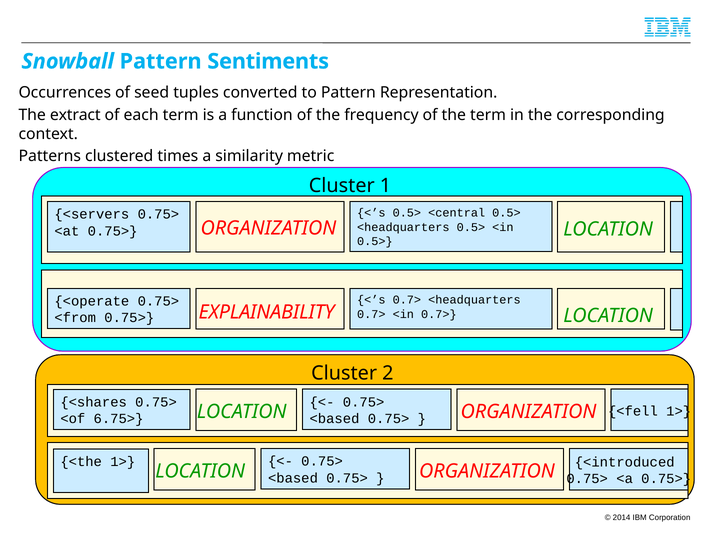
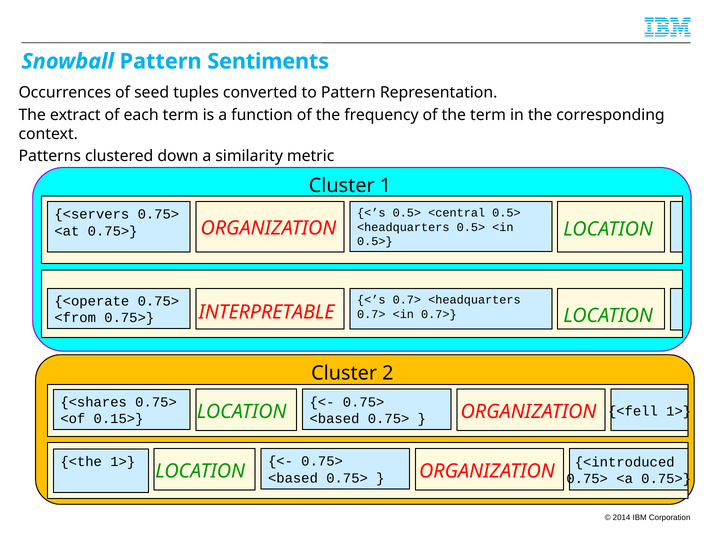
times: times -> down (178, 156)
EXPLAINABILITY: EXPLAINABILITY -> INTERPRETABLE (266, 312)
6.75>: 6.75> -> 0.15> (119, 419)
